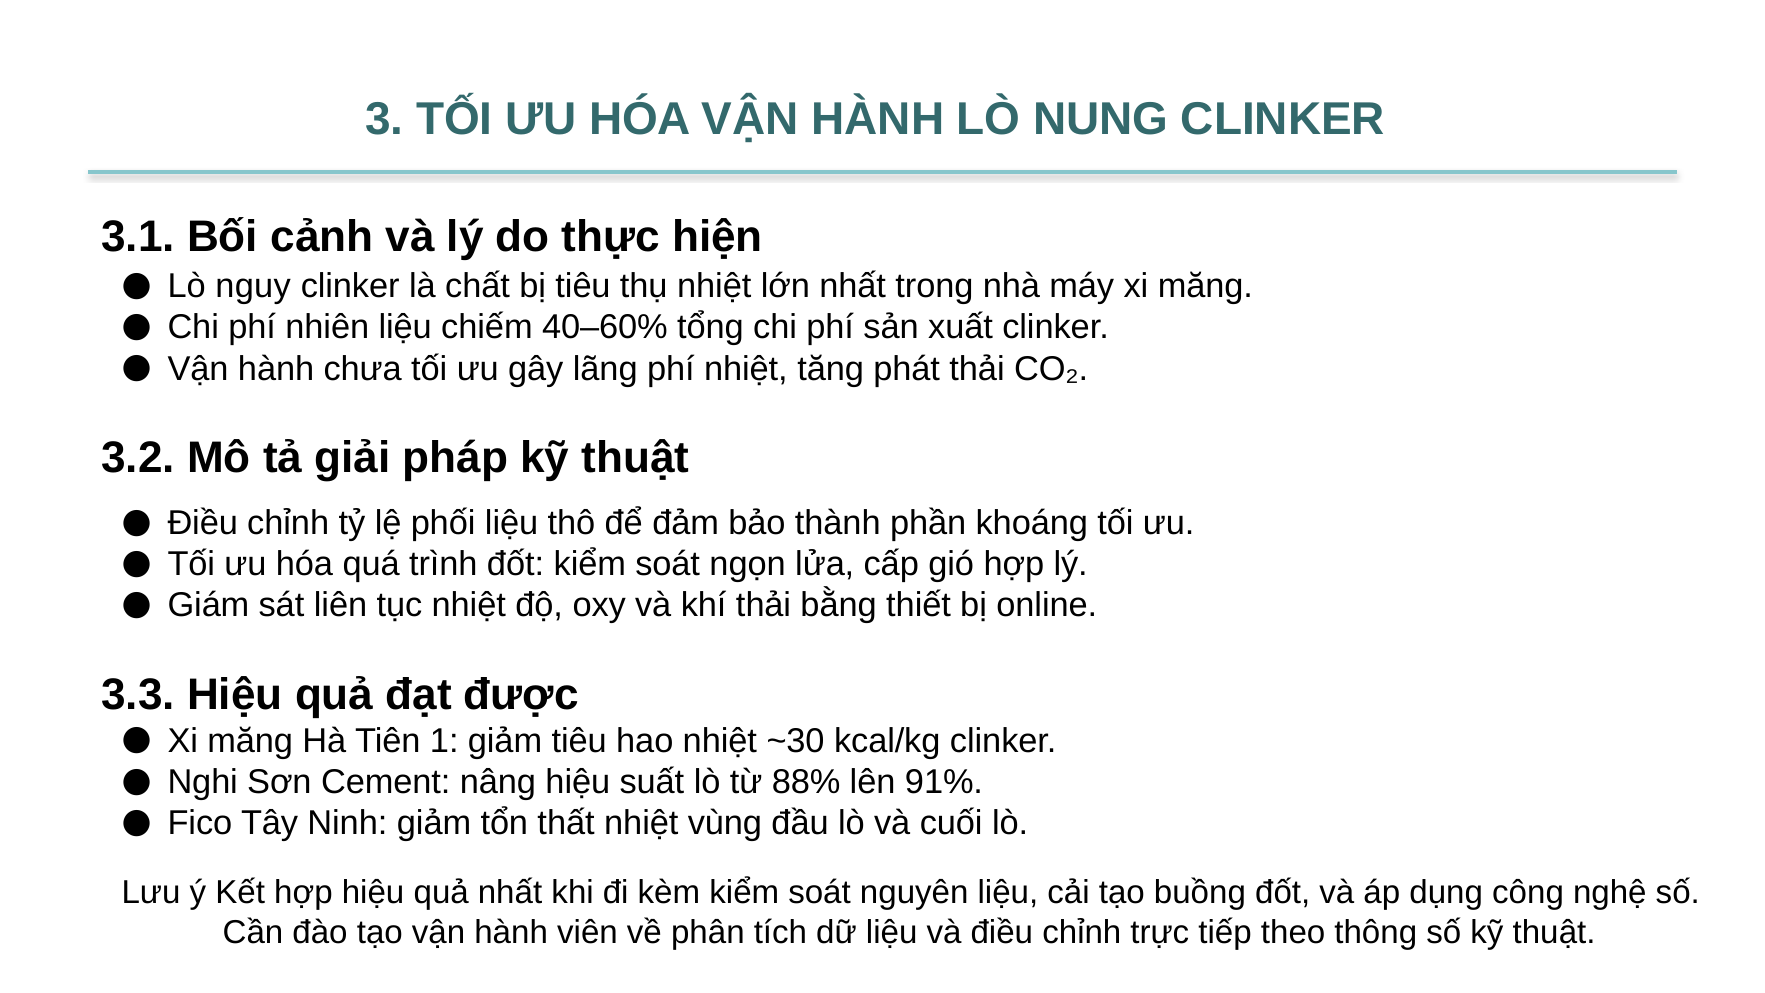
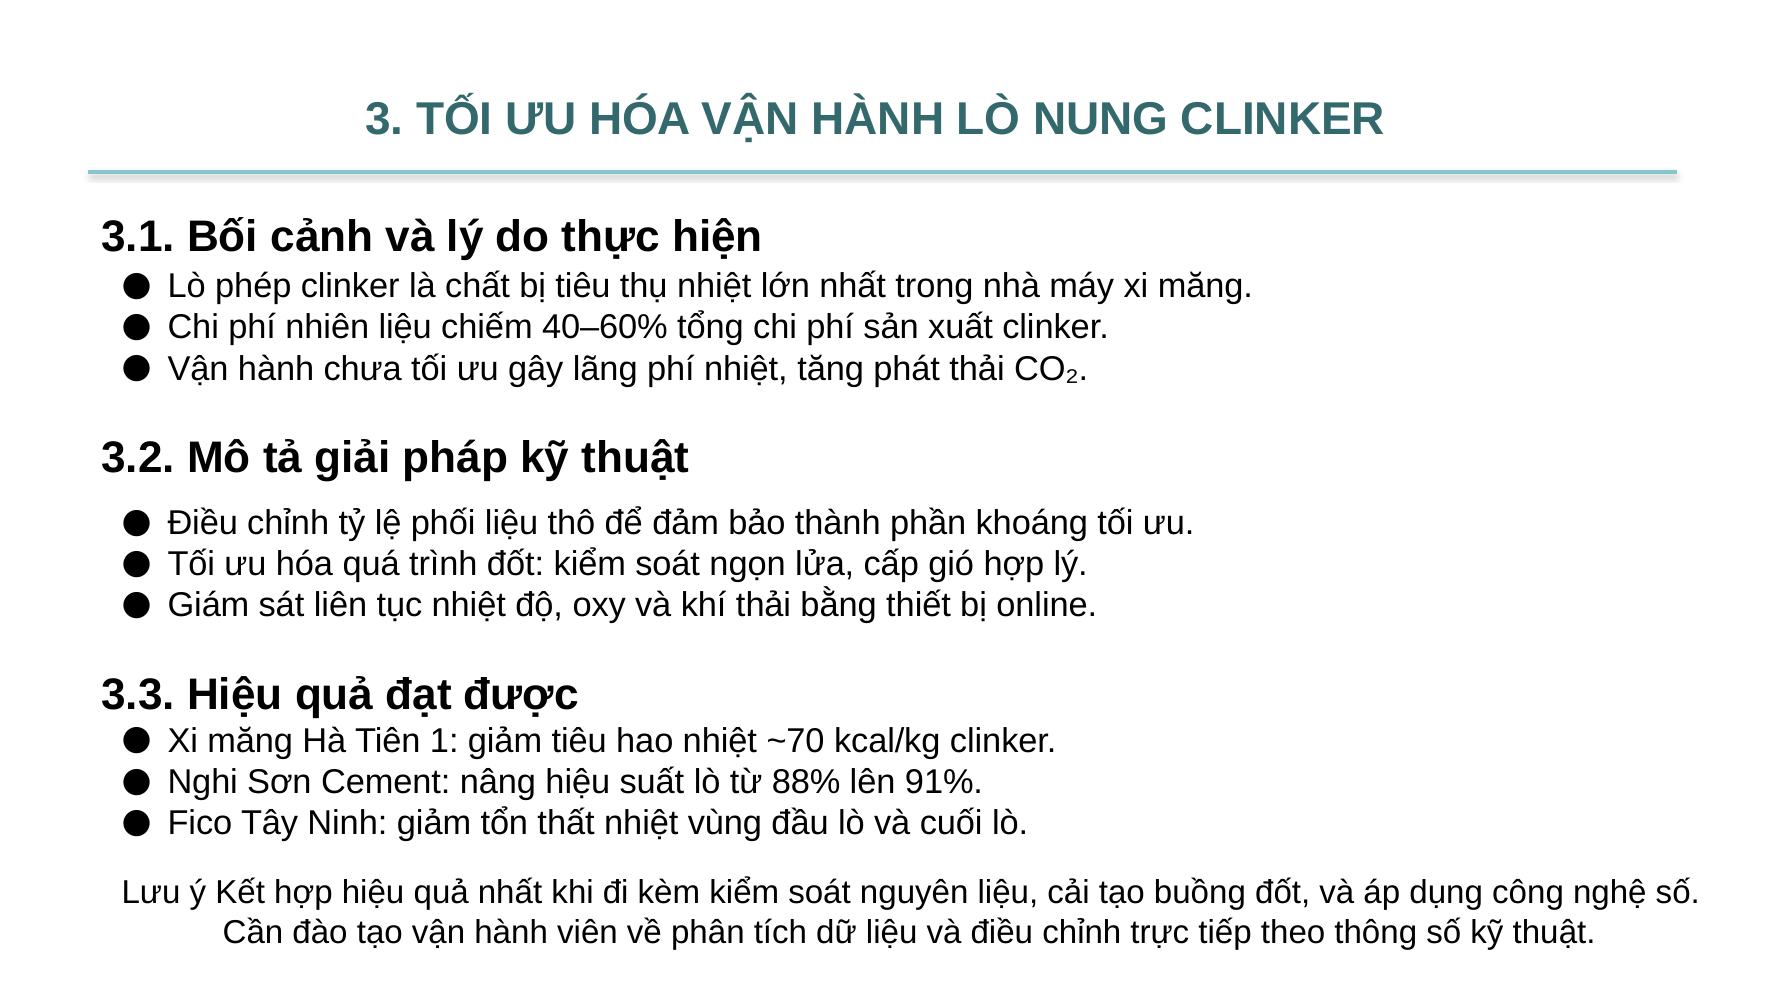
nguy: nguy -> phép (253, 286)
~30: ~30 -> ~70 (796, 741)
